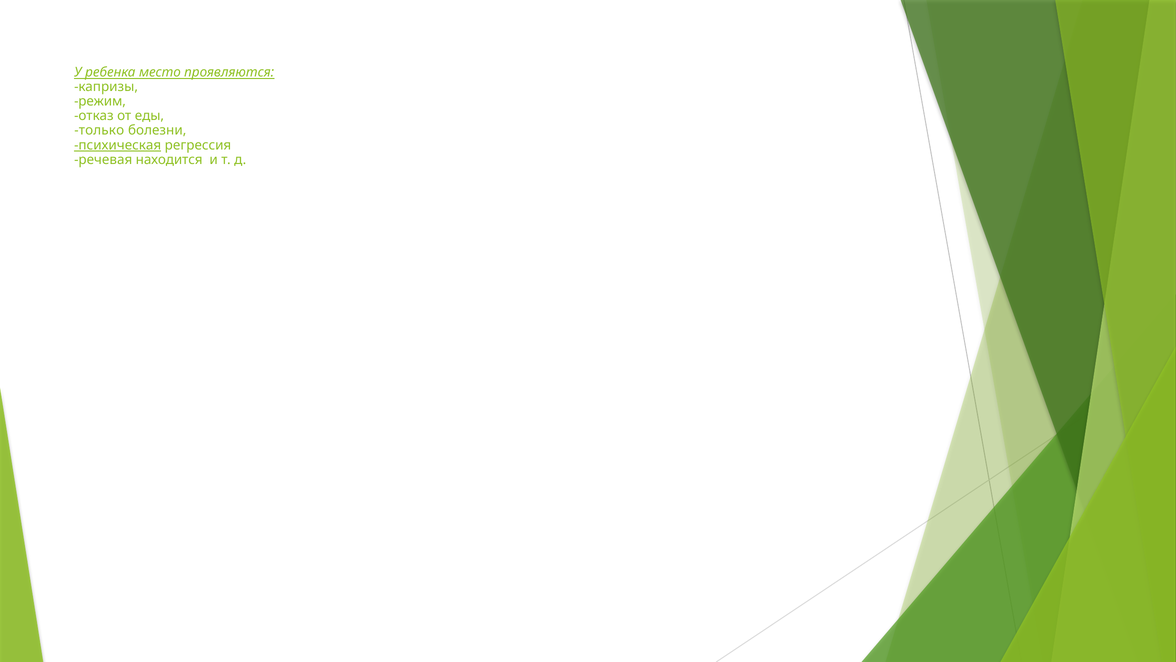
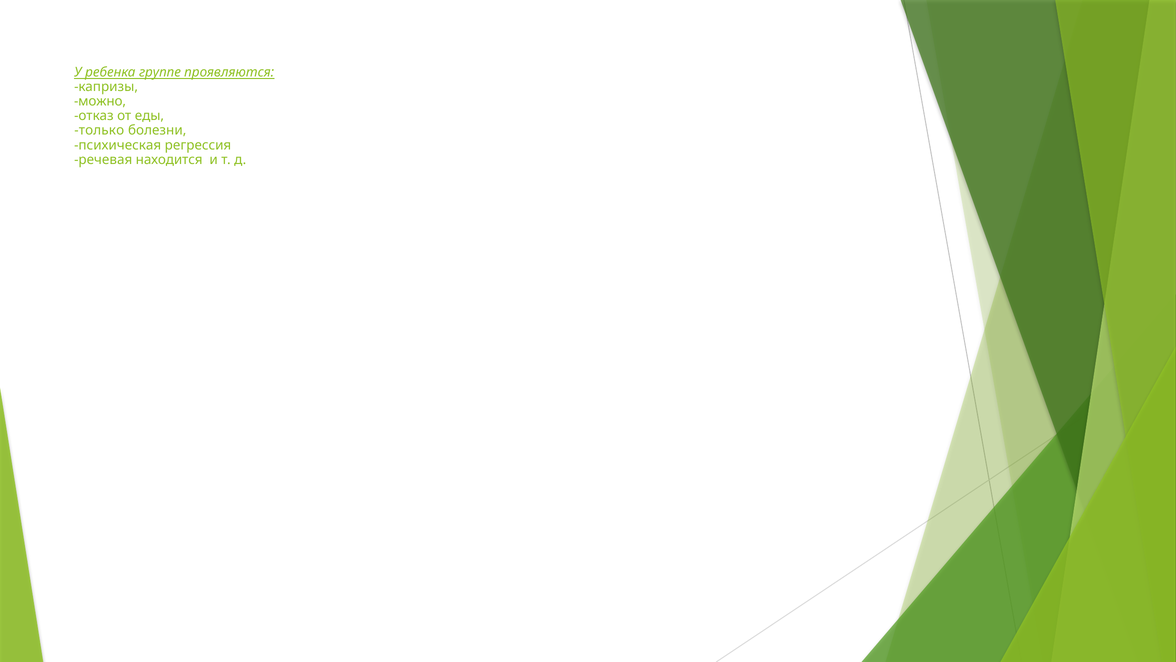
место: место -> группе (160, 72)
режим: режим -> можно (100, 101)
психическая underline: present -> none (118, 145)
